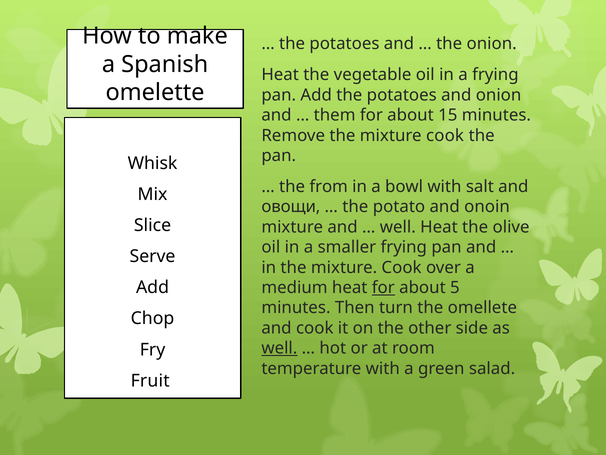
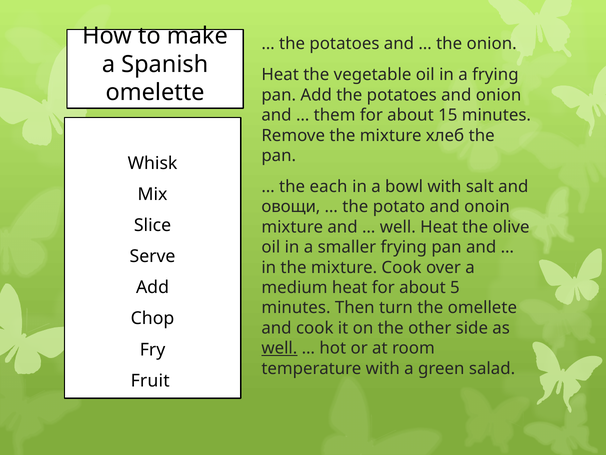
Remove the mixture cook: cook -> хлеб (445, 135)
from: from -> each (329, 186)
for underline: present -> none (383, 287)
